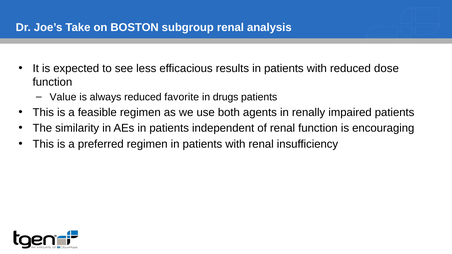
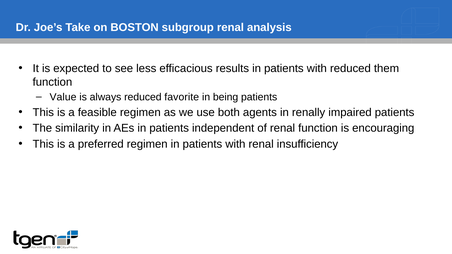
dose: dose -> them (387, 69)
drugs: drugs -> being (226, 97)
